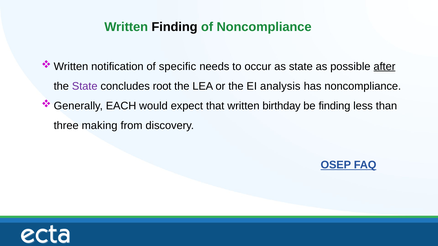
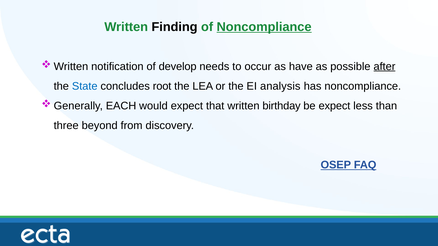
Noncompliance underline: none -> present (264, 27)
specific: specific -> develop (178, 67)
as state: state -> have (301, 67)
State colour: purple -> blue (85, 86)
be finding: finding -> expect (334, 106)
making: making -> beyond (100, 126)
